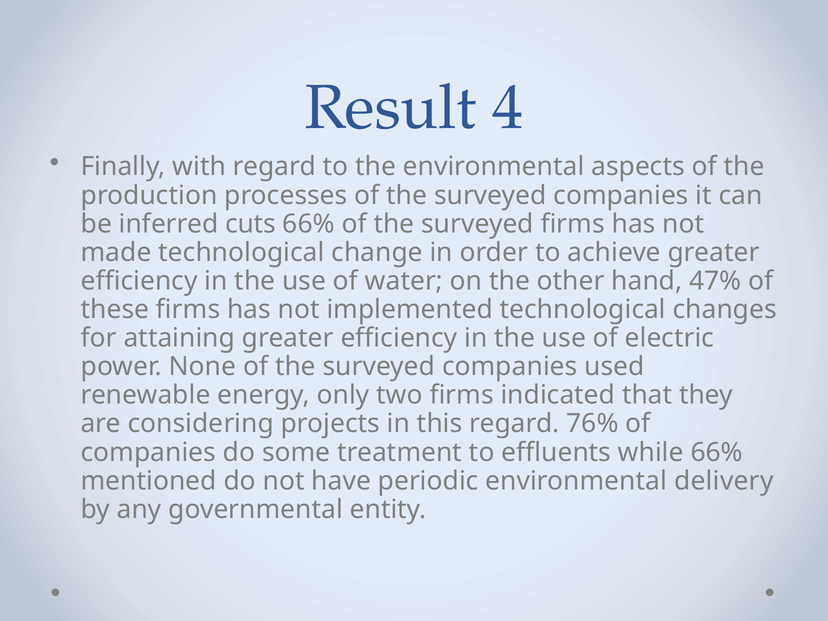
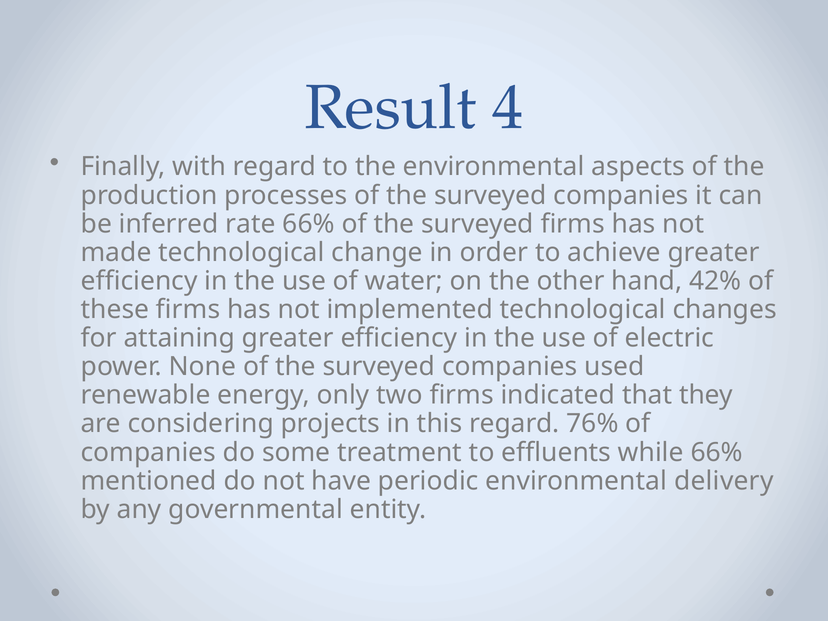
cuts: cuts -> rate (250, 224)
47%: 47% -> 42% (715, 281)
